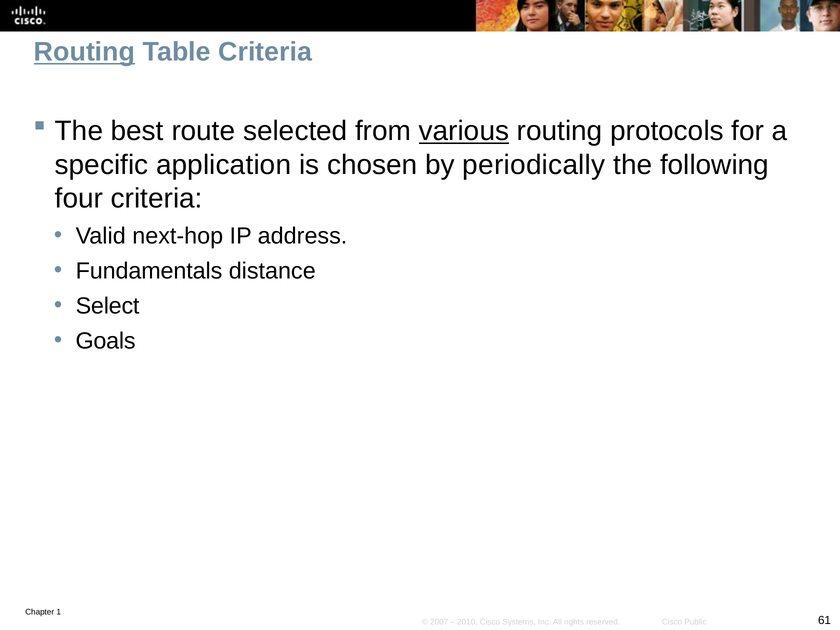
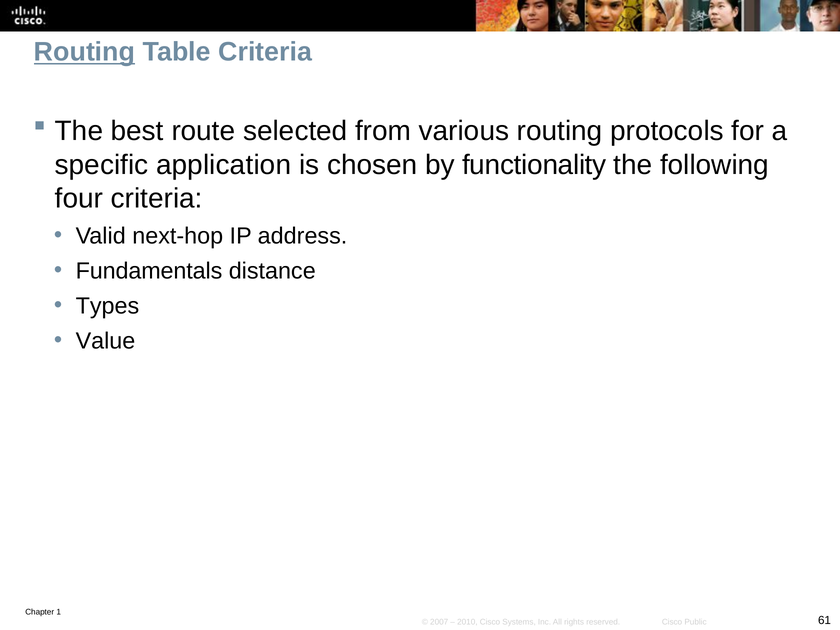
various underline: present -> none (464, 131)
periodically: periodically -> functionality (534, 165)
Select: Select -> Types (107, 306)
Goals: Goals -> Value (105, 341)
